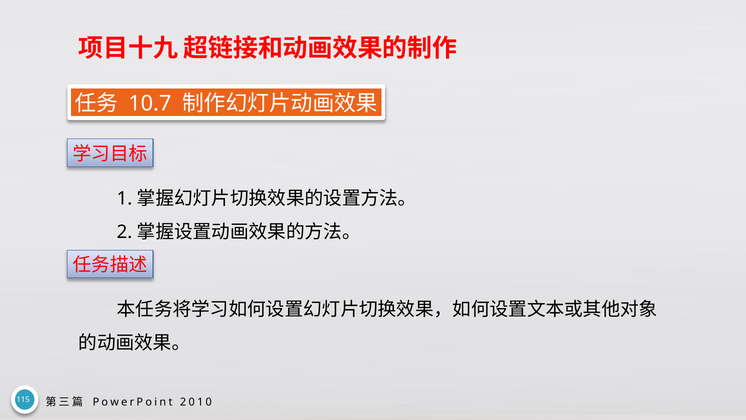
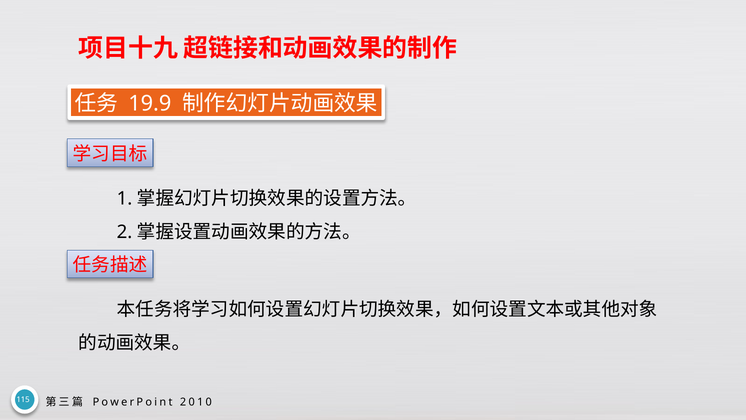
10.7: 10.7 -> 19.9 (150, 104)
